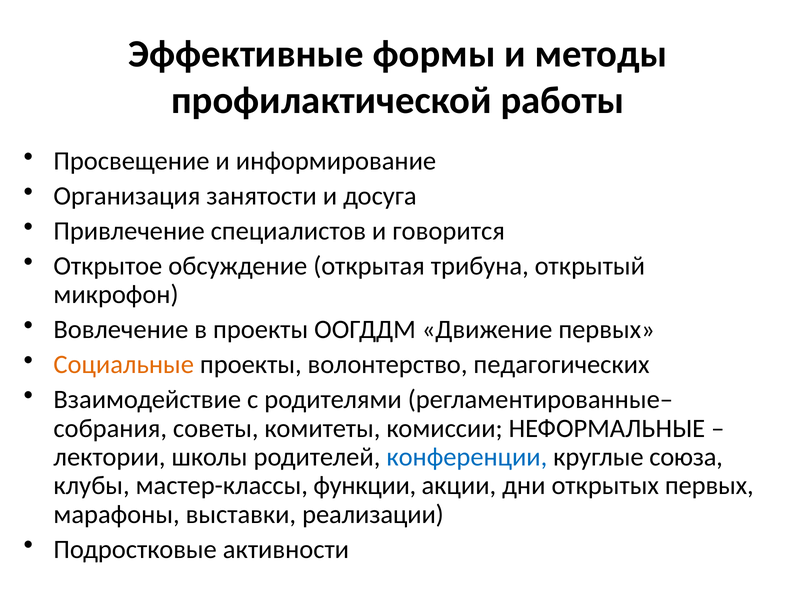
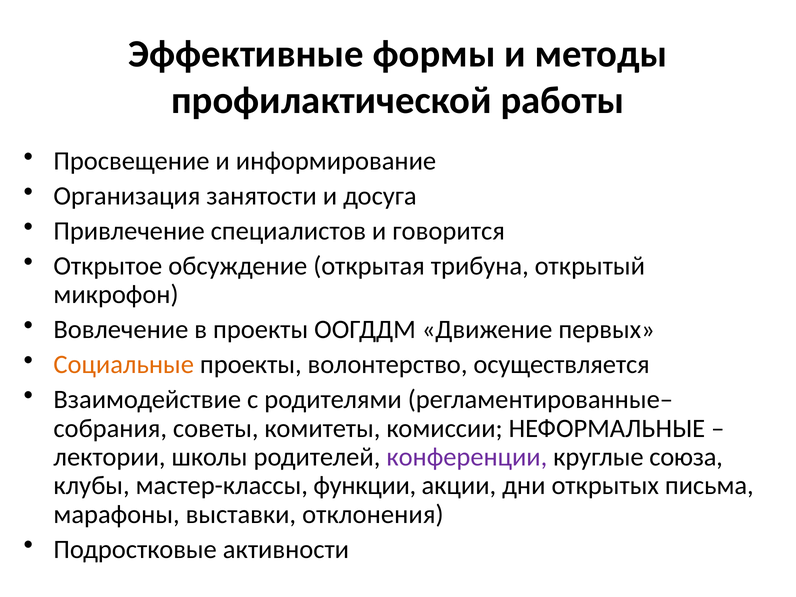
педагогических: педагогических -> осуществляется (562, 365)
конференции colour: blue -> purple (467, 457)
открытых первых: первых -> письма (709, 486)
реализации: реализации -> отклонения (373, 514)
